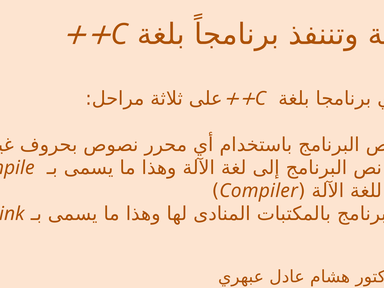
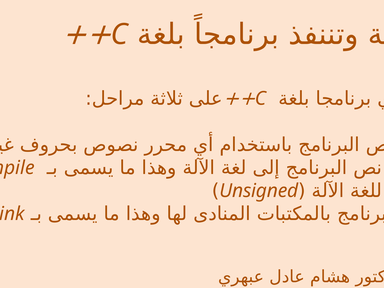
Compiler: Compiler -> Unsigned (259, 191)
